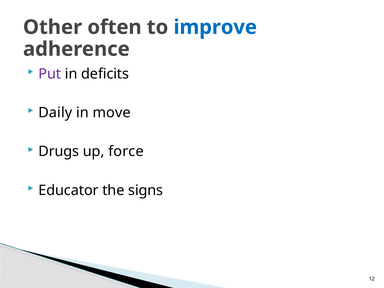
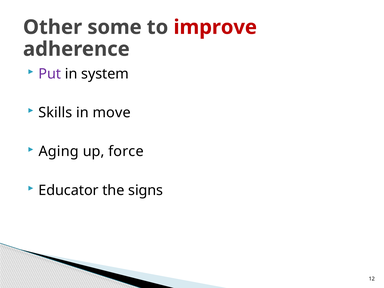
often: often -> some (115, 27)
improve colour: blue -> red (215, 27)
deficits: deficits -> system (105, 74)
Daily: Daily -> Skills (55, 113)
Drugs: Drugs -> Aging (59, 151)
